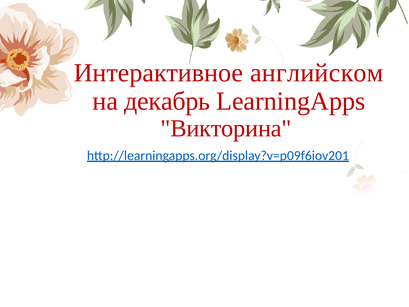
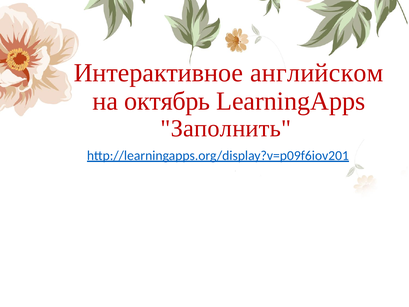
декабрь: декабрь -> октябрь (167, 101)
Викторина: Викторина -> Заполнить (226, 128)
